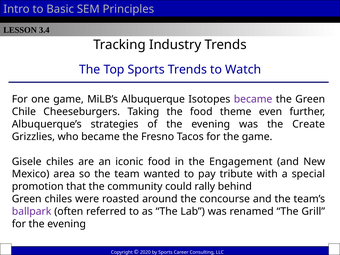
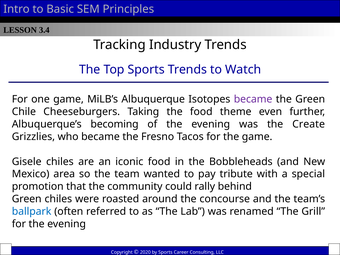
strategies: strategies -> becoming (115, 124)
Engagement: Engagement -> Bobbleheads (241, 162)
ballpark colour: purple -> blue (32, 211)
